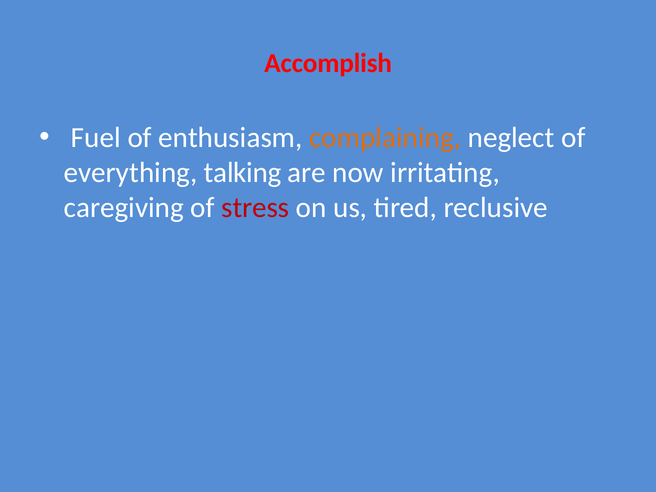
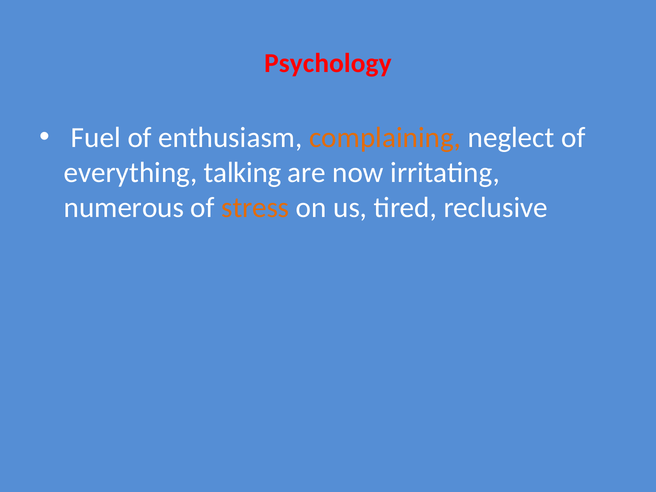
Accomplish: Accomplish -> Psychology (328, 63)
caregiving: caregiving -> numerous (124, 208)
stress colour: red -> orange (255, 208)
